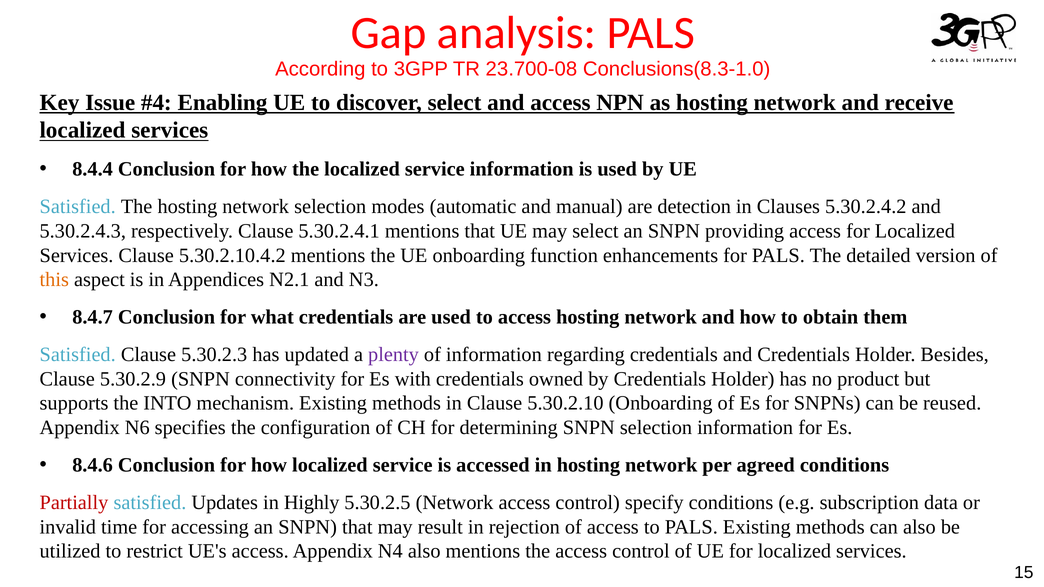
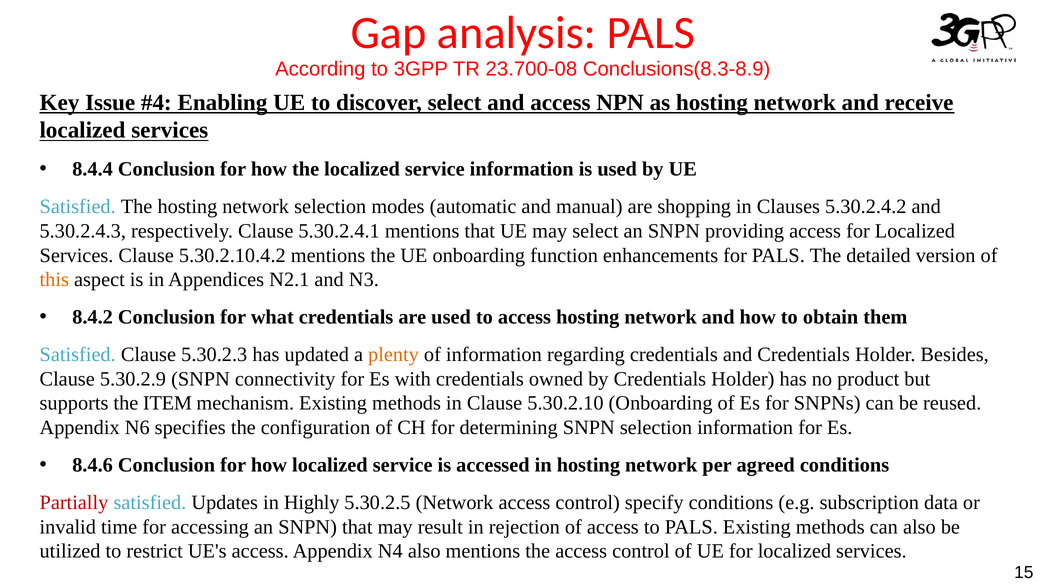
Conclusions(8.3-1.0: Conclusions(8.3-1.0 -> Conclusions(8.3-8.9 (677, 69)
detection: detection -> shopping (694, 207)
8.4.7: 8.4.7 -> 8.4.2 (93, 317)
plenty colour: purple -> orange (394, 355)
INTO: INTO -> ITEM (167, 403)
